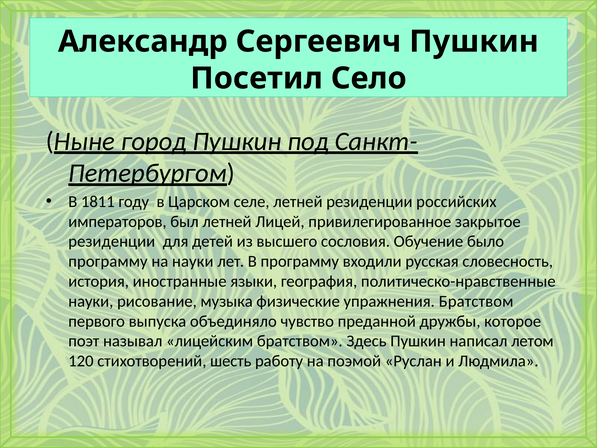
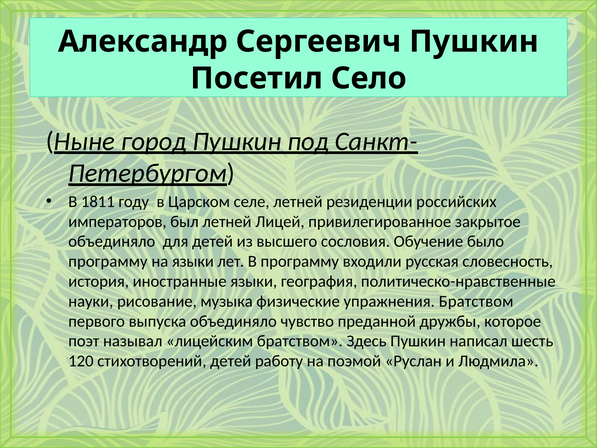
резиденции: резиденции -> объединяло (112, 241)
на науки: науки -> языки (193, 261)
летом: летом -> шесть (532, 341)
стихотворений шесть: шесть -> детей (231, 361)
